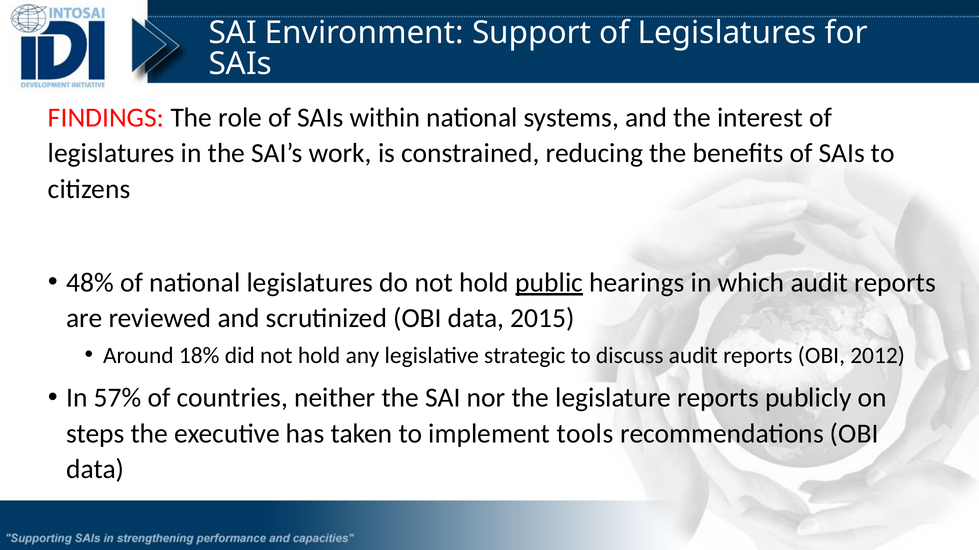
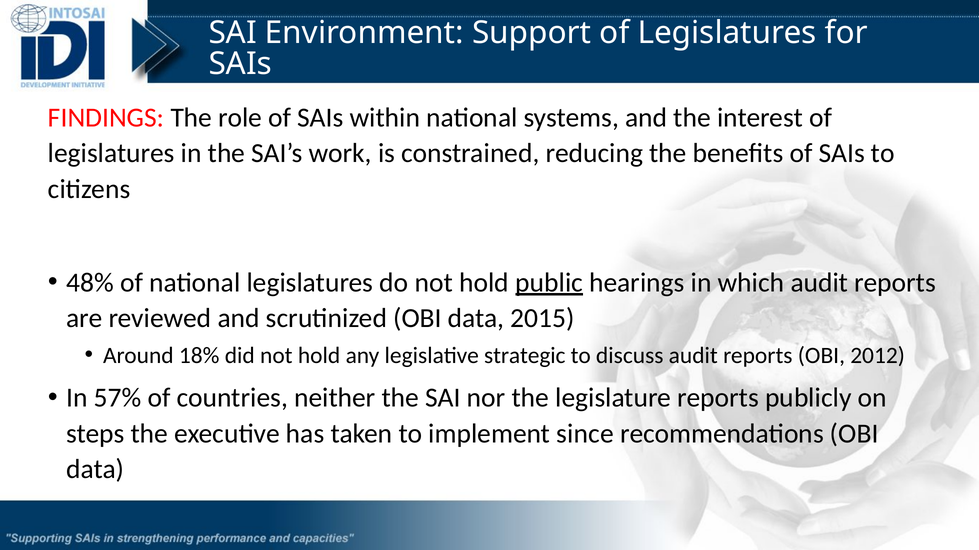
tools: tools -> since (585, 434)
